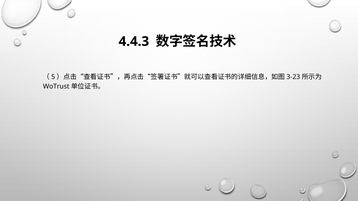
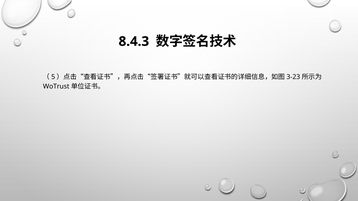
4.4.3: 4.4.3 -> 8.4.3 (134, 41)
